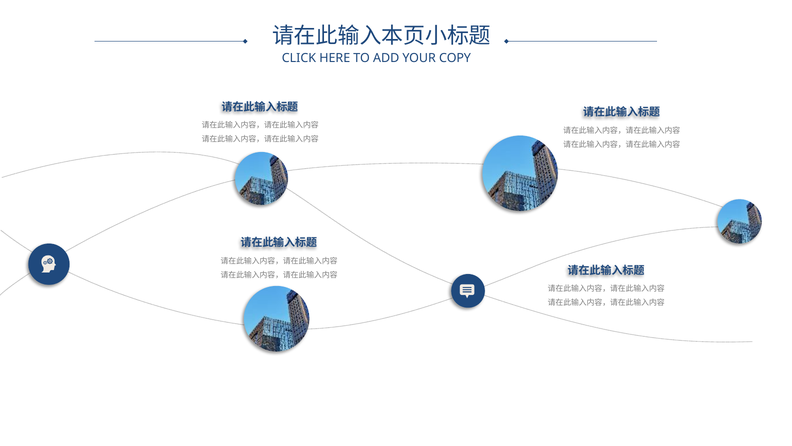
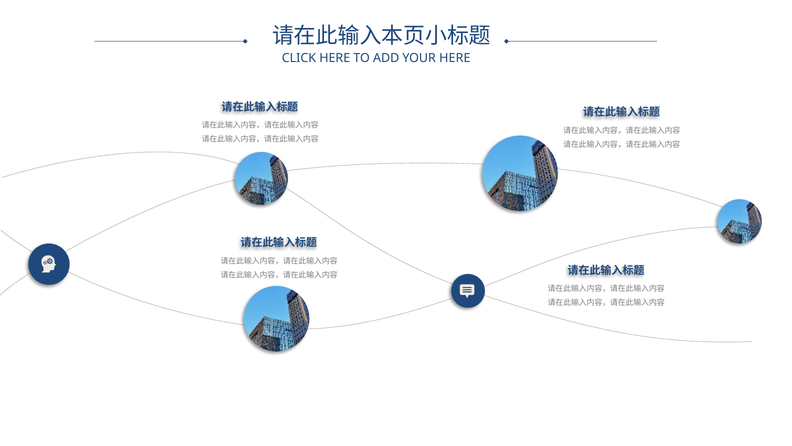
YOUR COPY: COPY -> HERE (455, 58)
